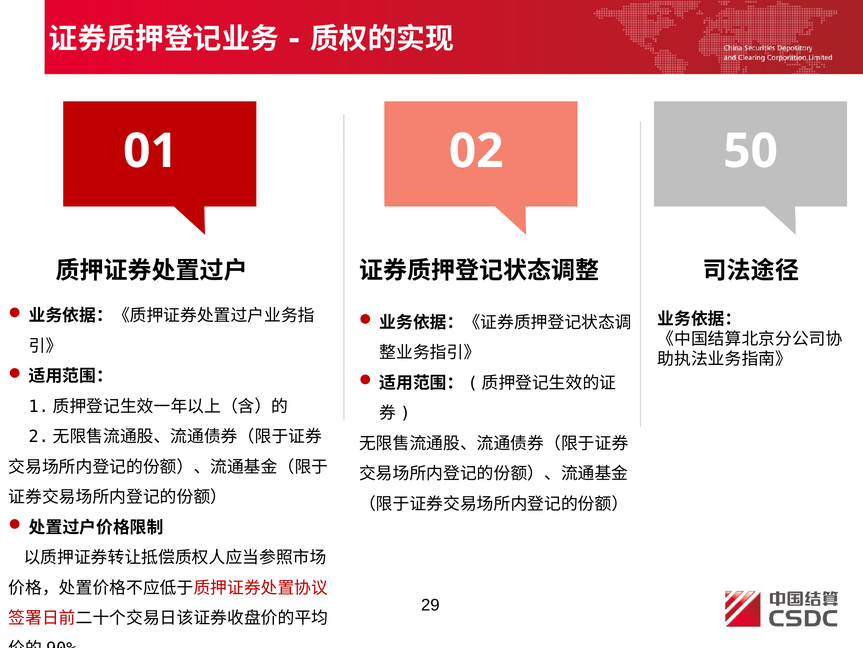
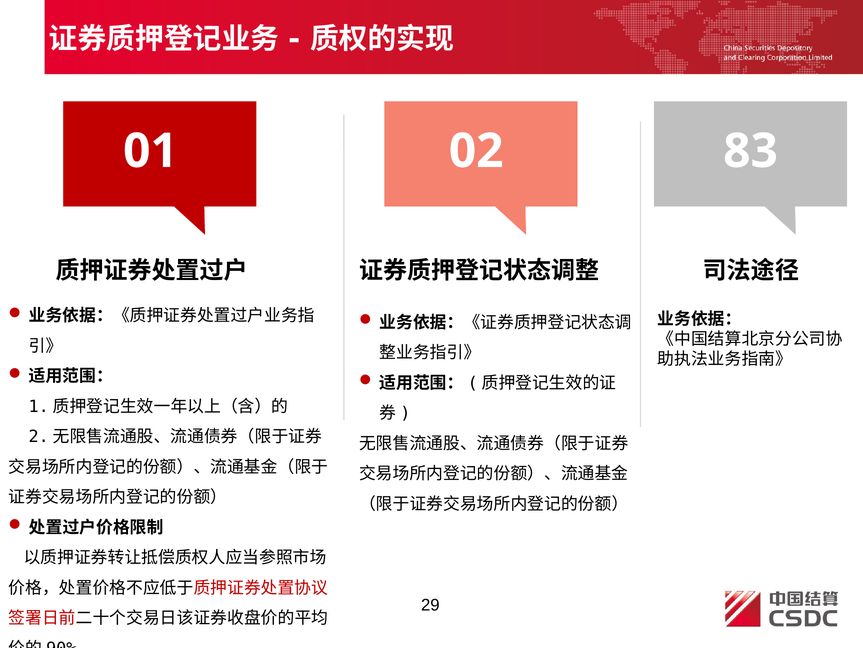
50: 50 -> 83 (751, 151)
